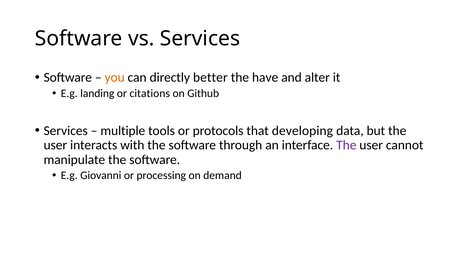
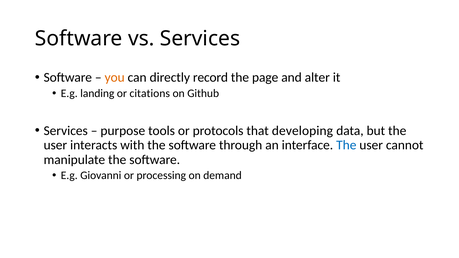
better: better -> record (210, 78)
have: have -> page (265, 78)
multiple: multiple -> purpose (123, 131)
The colour: purple -> blue (346, 145)
